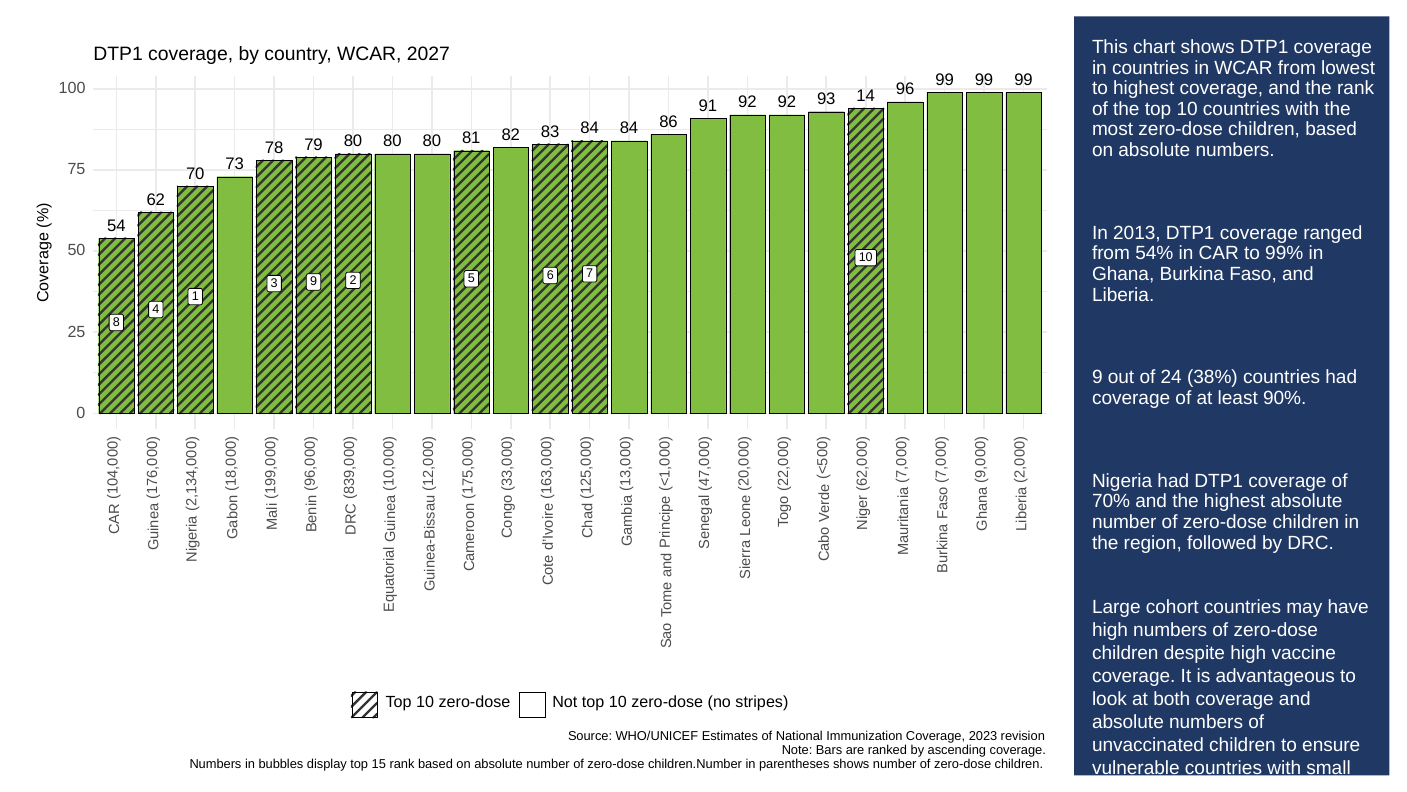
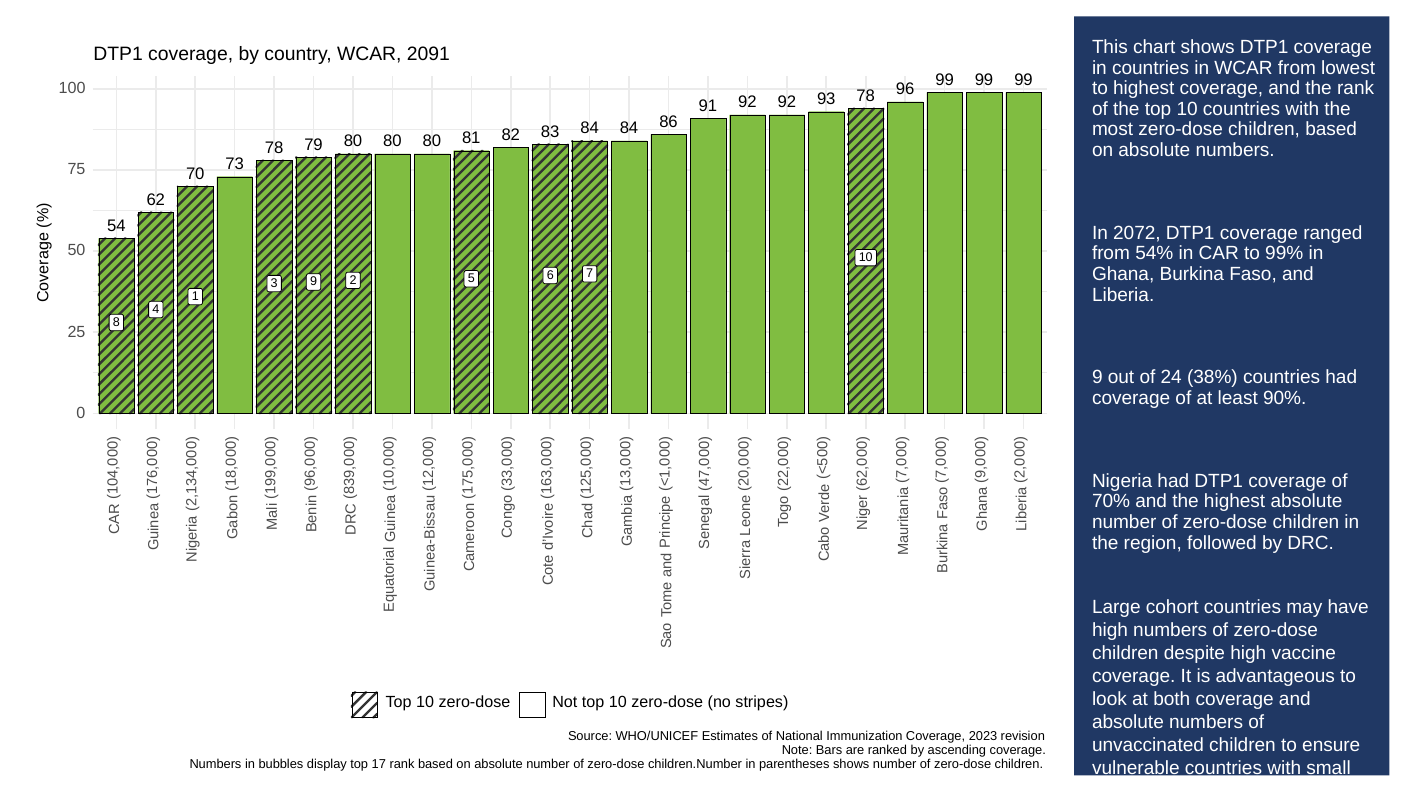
2027: 2027 -> 2091 (428, 54)
93 14: 14 -> 78 (866, 96)
2013: 2013 -> 2072 (1137, 233)
15: 15 -> 17 (379, 764)
